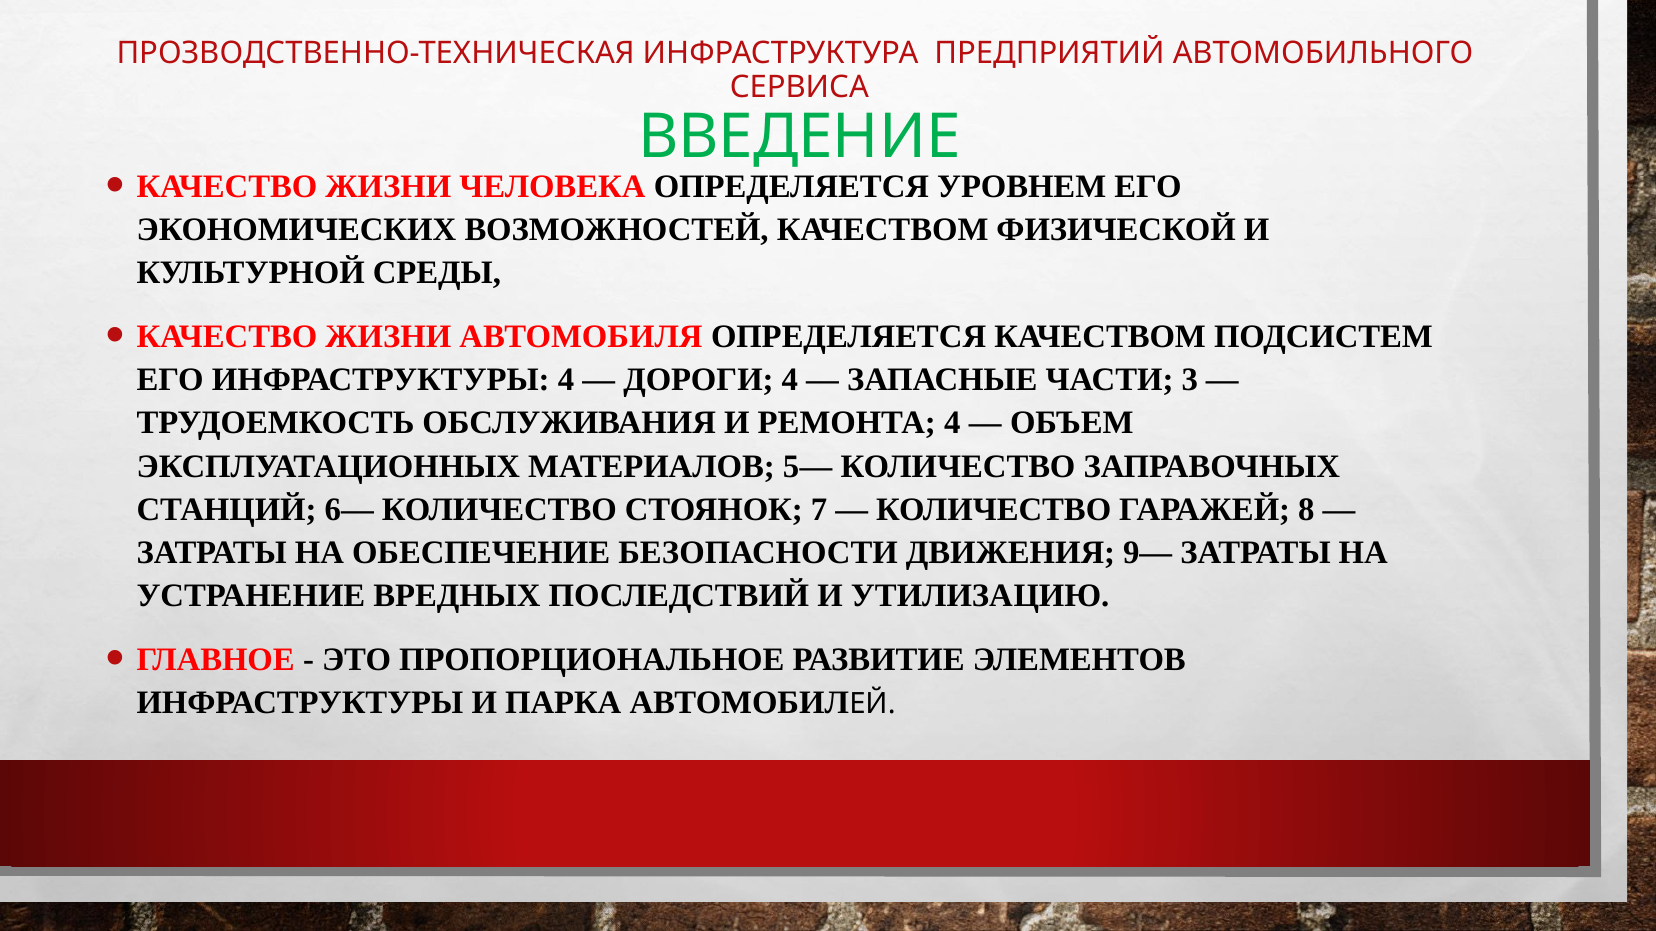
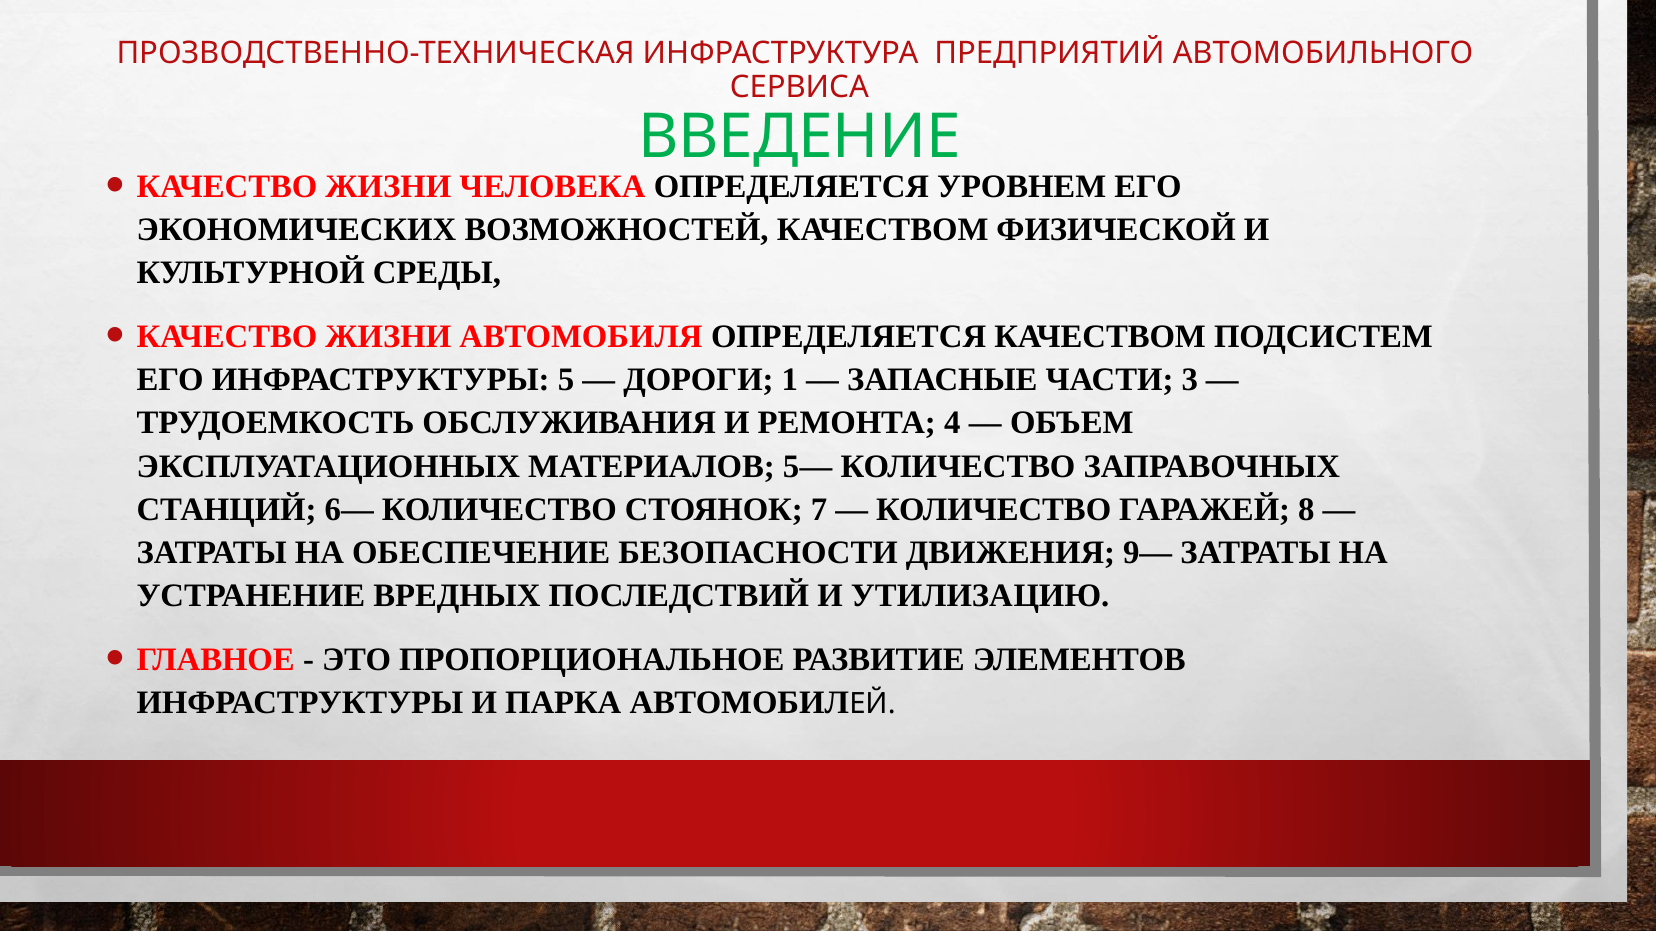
ИНФРАСТРУКТУРЫ 4: 4 -> 5 (566, 380)
ДОРОГИ 4: 4 -> 1 (790, 380)
